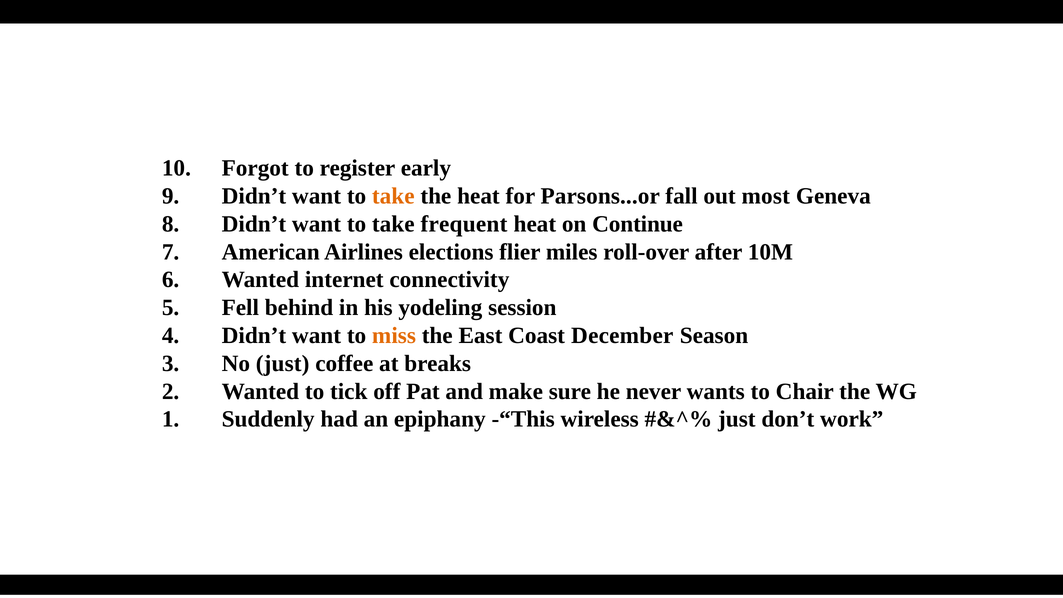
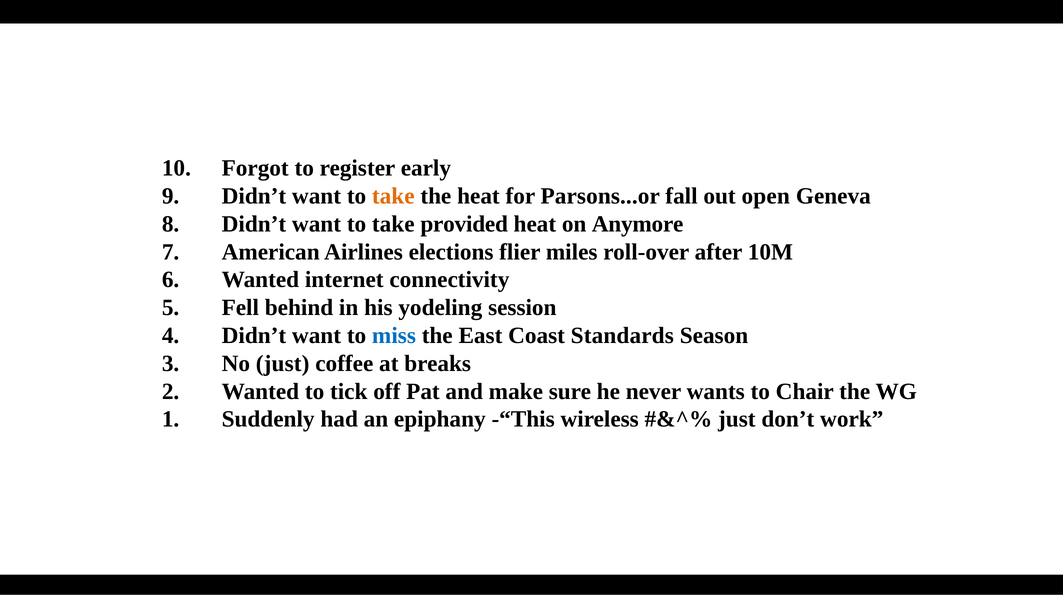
most: most -> open (766, 196)
frequent: frequent -> provided (464, 224)
Continue: Continue -> Anymore (638, 224)
miss colour: orange -> blue (394, 336)
December: December -> Standards (622, 336)
